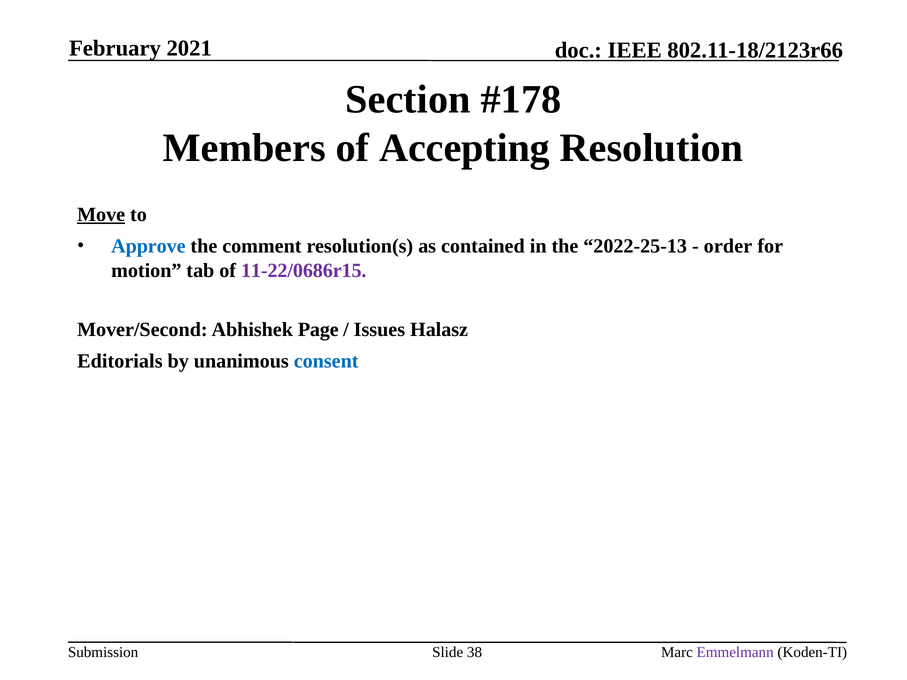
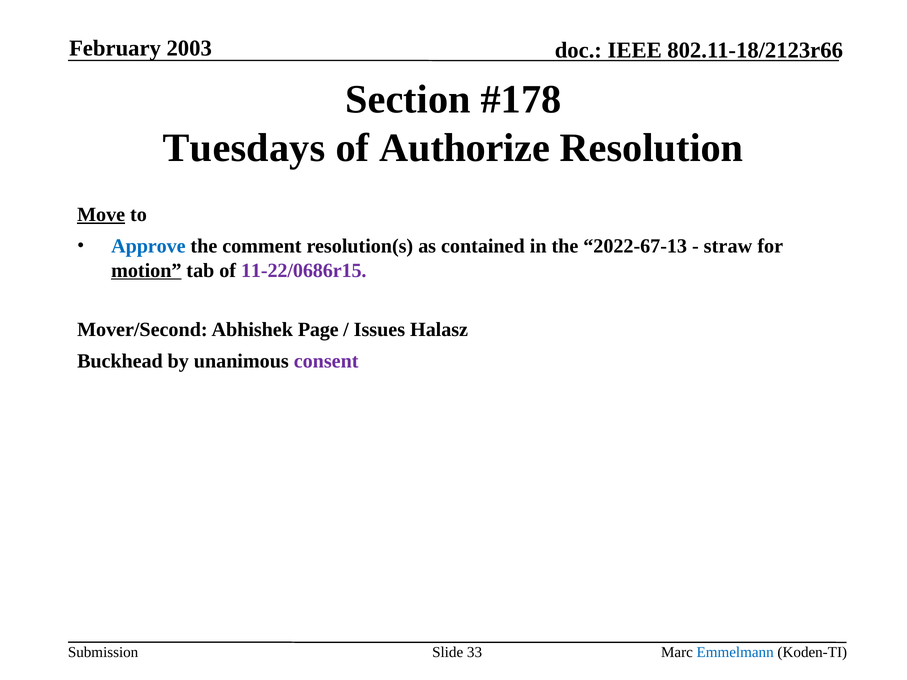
2021: 2021 -> 2003 (189, 48)
Members: Members -> Tuesdays (244, 148)
Accepting: Accepting -> Authorize (465, 148)
2022-25-13: 2022-25-13 -> 2022-67-13 (635, 246)
order: order -> straw (728, 246)
motion underline: none -> present (146, 270)
Editorials: Editorials -> Buckhead (120, 361)
consent colour: blue -> purple (326, 361)
38: 38 -> 33 (475, 652)
Emmelmann colour: purple -> blue (735, 652)
